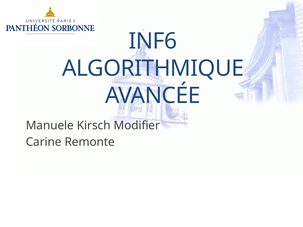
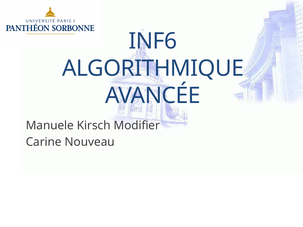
Remonte: Remonte -> Nouveau (90, 142)
